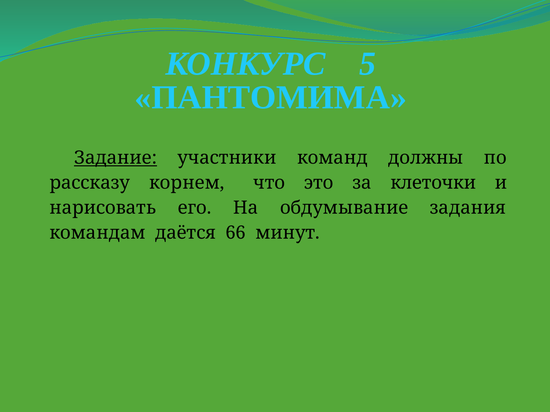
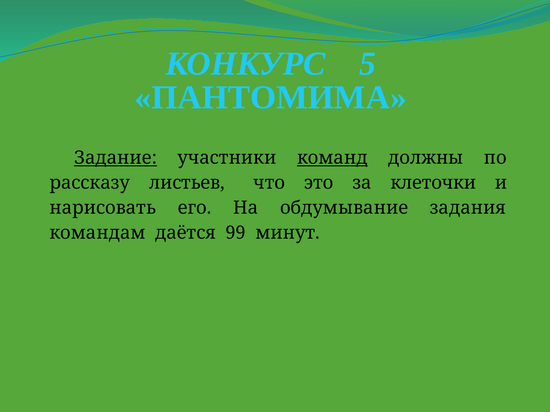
команд underline: none -> present (332, 158)
корнем: корнем -> листьев (187, 183)
66: 66 -> 99 (236, 233)
